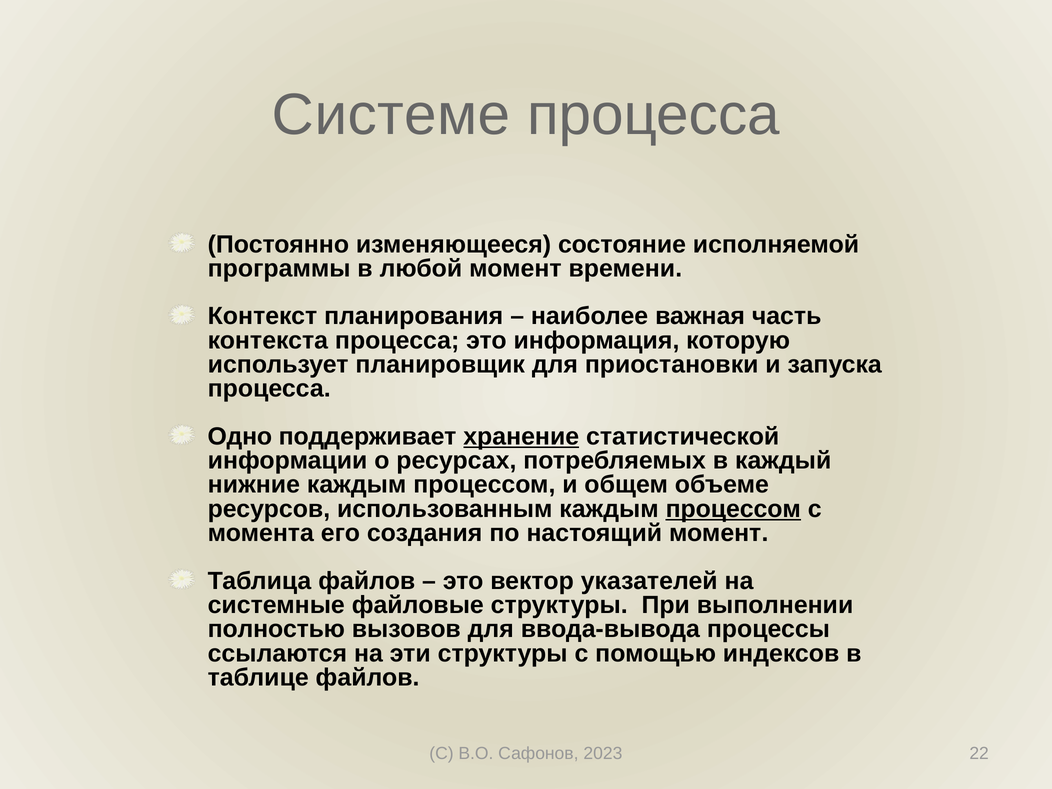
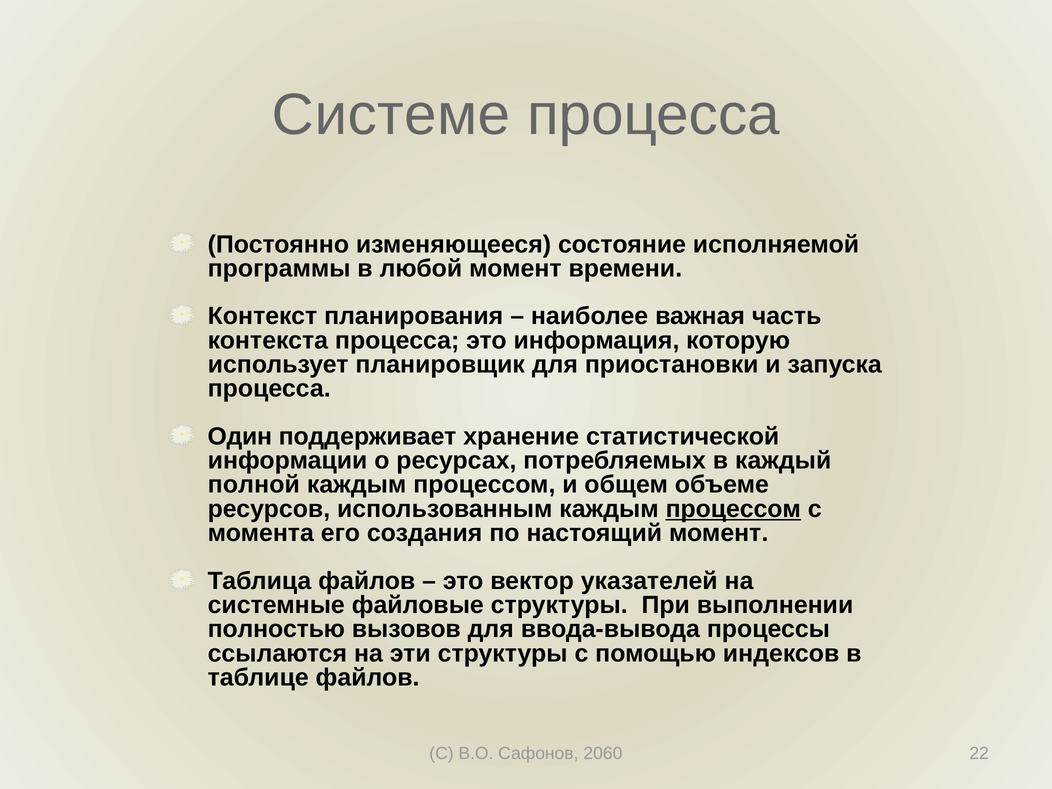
Одно: Одно -> Один (240, 436)
хранение underline: present -> none (521, 436)
нижние: нижние -> полной (254, 485)
2023: 2023 -> 2060 (603, 753)
